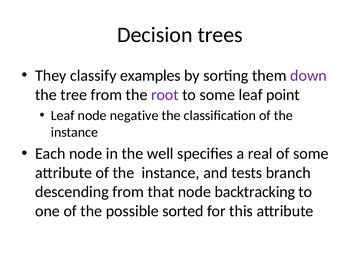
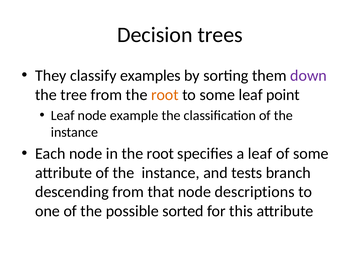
root colour: purple -> orange (165, 95)
negative: negative -> example (134, 115)
in the well: well -> root (160, 154)
a real: real -> leaf (260, 154)
backtracking: backtracking -> descriptions (255, 192)
